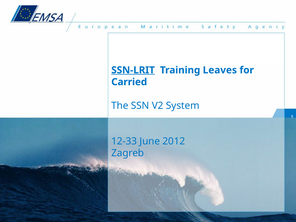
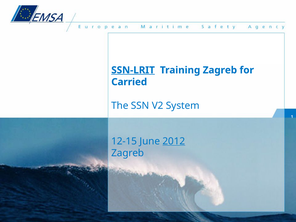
Training Leaves: Leaves -> Zagreb (220, 70)
12-33: 12-33 -> 12-15 (124, 141)
2012 underline: none -> present (174, 141)
